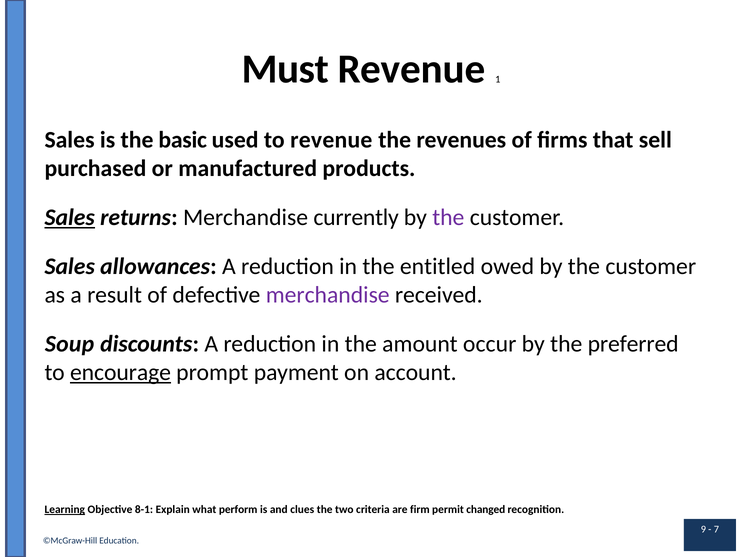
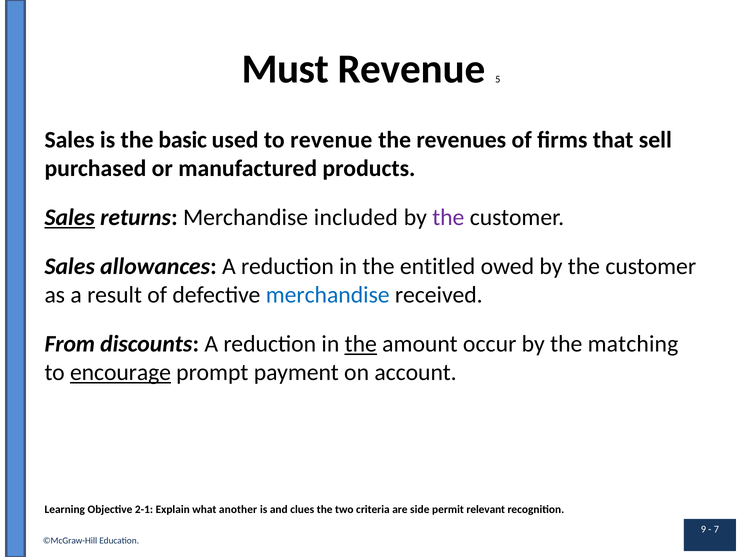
1: 1 -> 5 (498, 79)
currently: currently -> included (356, 217)
merchandise colour: purple -> blue (328, 295)
Soup: Soup -> From (70, 344)
the underline: none -> present (361, 344)
preferred: preferred -> matching (633, 344)
Learning underline: present -> none (65, 509)
8-1: 8-1 -> 2-1 (144, 509)
perform: perform -> another (238, 509)
firm: firm -> side (420, 509)
changed: changed -> relevant (486, 509)
